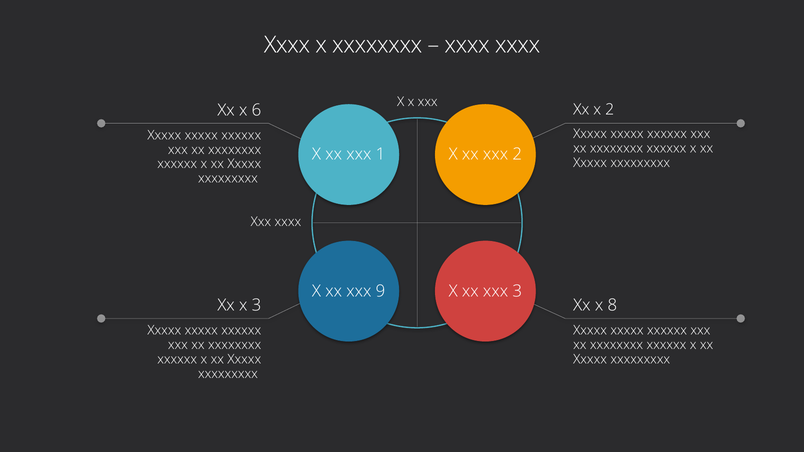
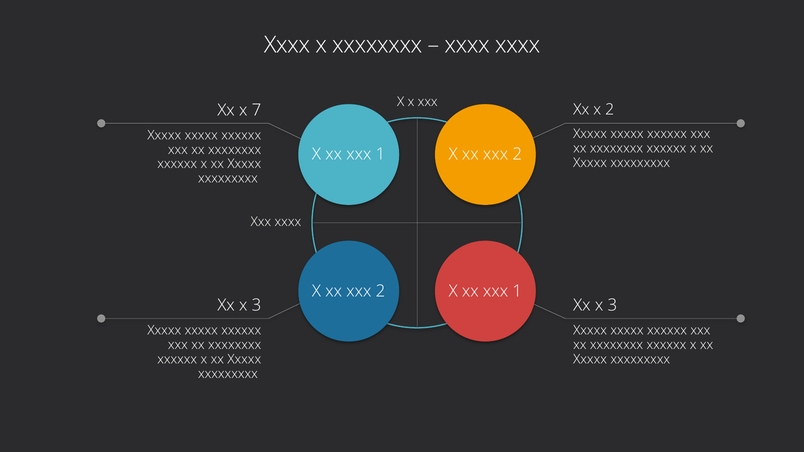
6: 6 -> 7 (257, 110)
9: 9 -> 2 (381, 291)
3: 3 -> 1 (517, 291)
8: 8 -> 3 (612, 305)
